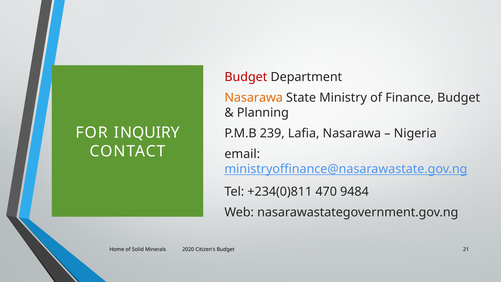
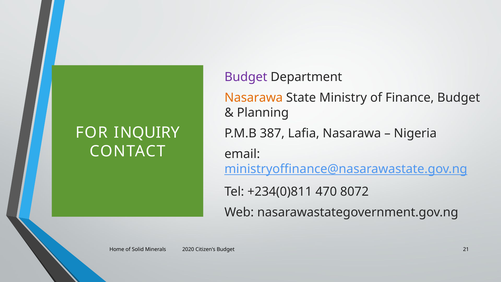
Budget colour: red -> purple (246, 77)
239: 239 -> 387 (272, 133)
9484: 9484 -> 8072 (354, 192)
